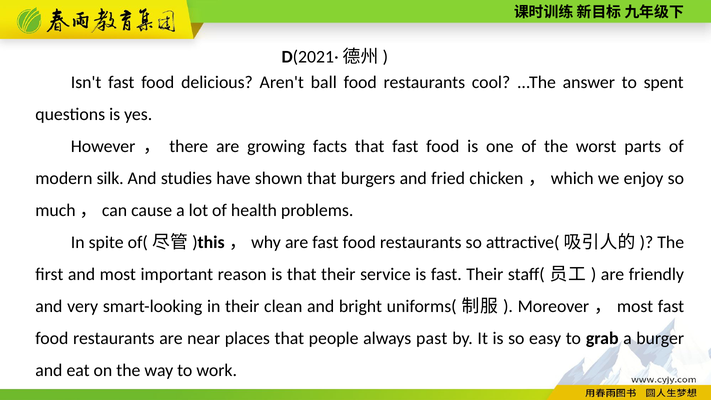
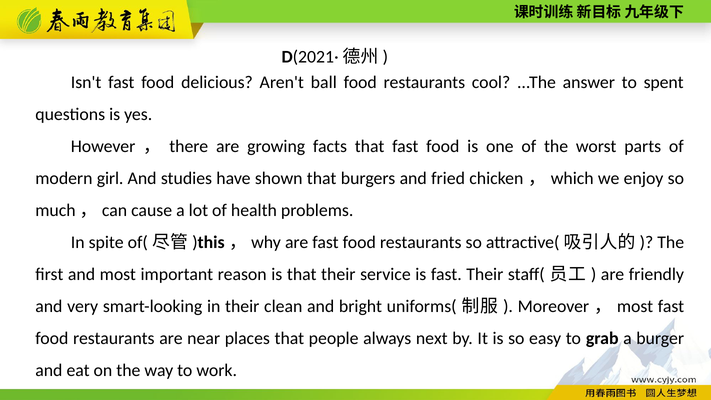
silk: silk -> girl (110, 178)
past: past -> next (432, 338)
